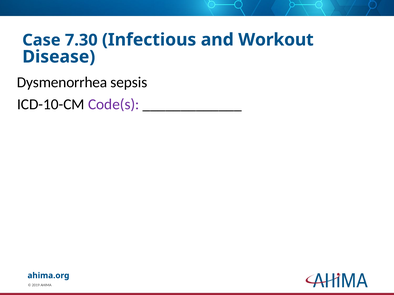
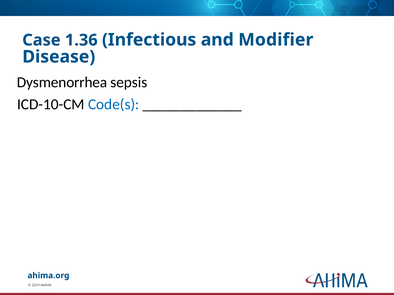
7.30: 7.30 -> 1.36 (81, 40)
Workout: Workout -> Modifier (276, 40)
Code(s colour: purple -> blue (114, 104)
